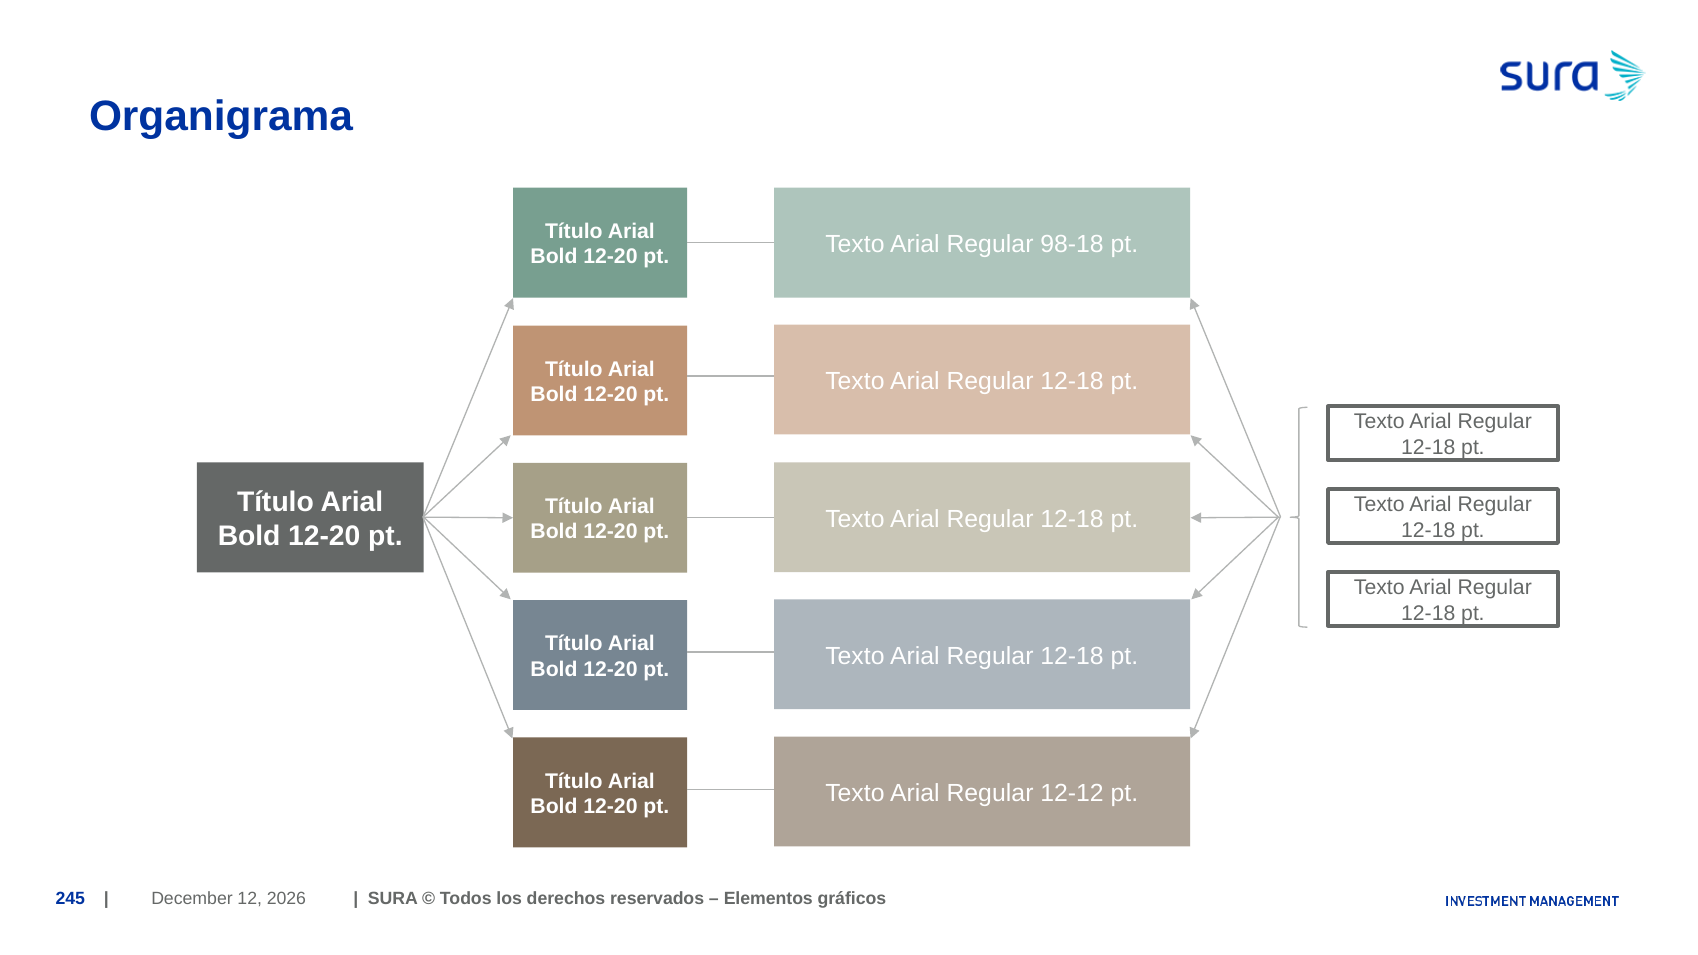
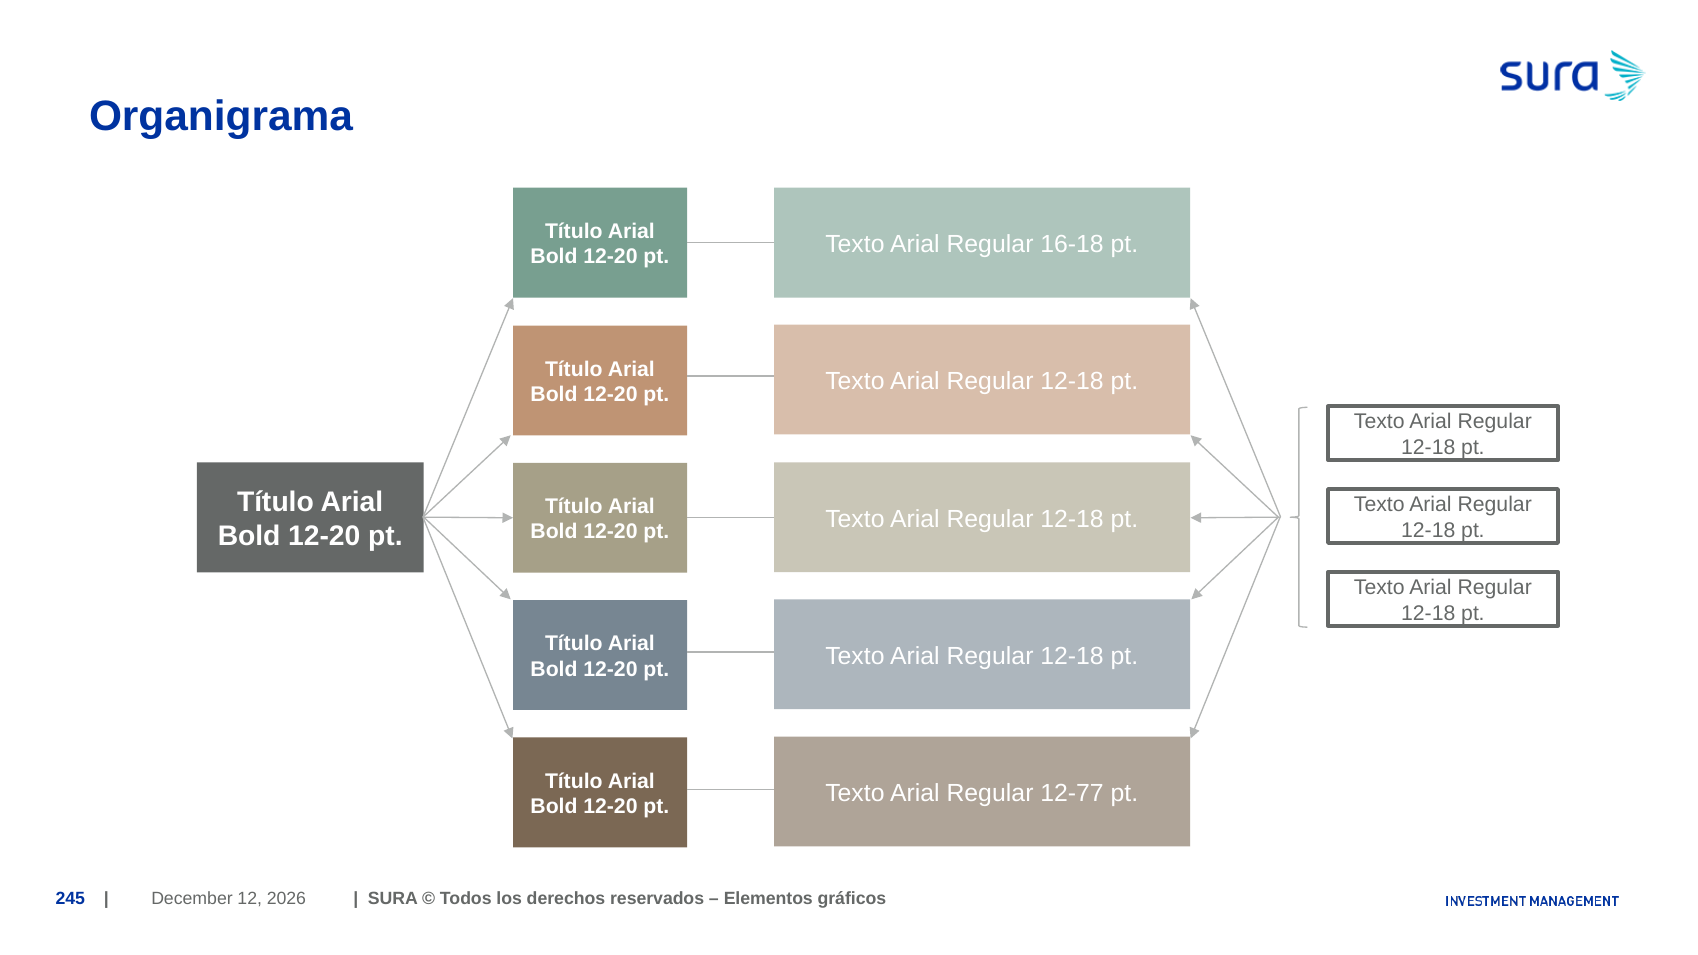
98-18: 98-18 -> 16-18 (1072, 244)
12-12: 12-12 -> 12-77 (1072, 794)
